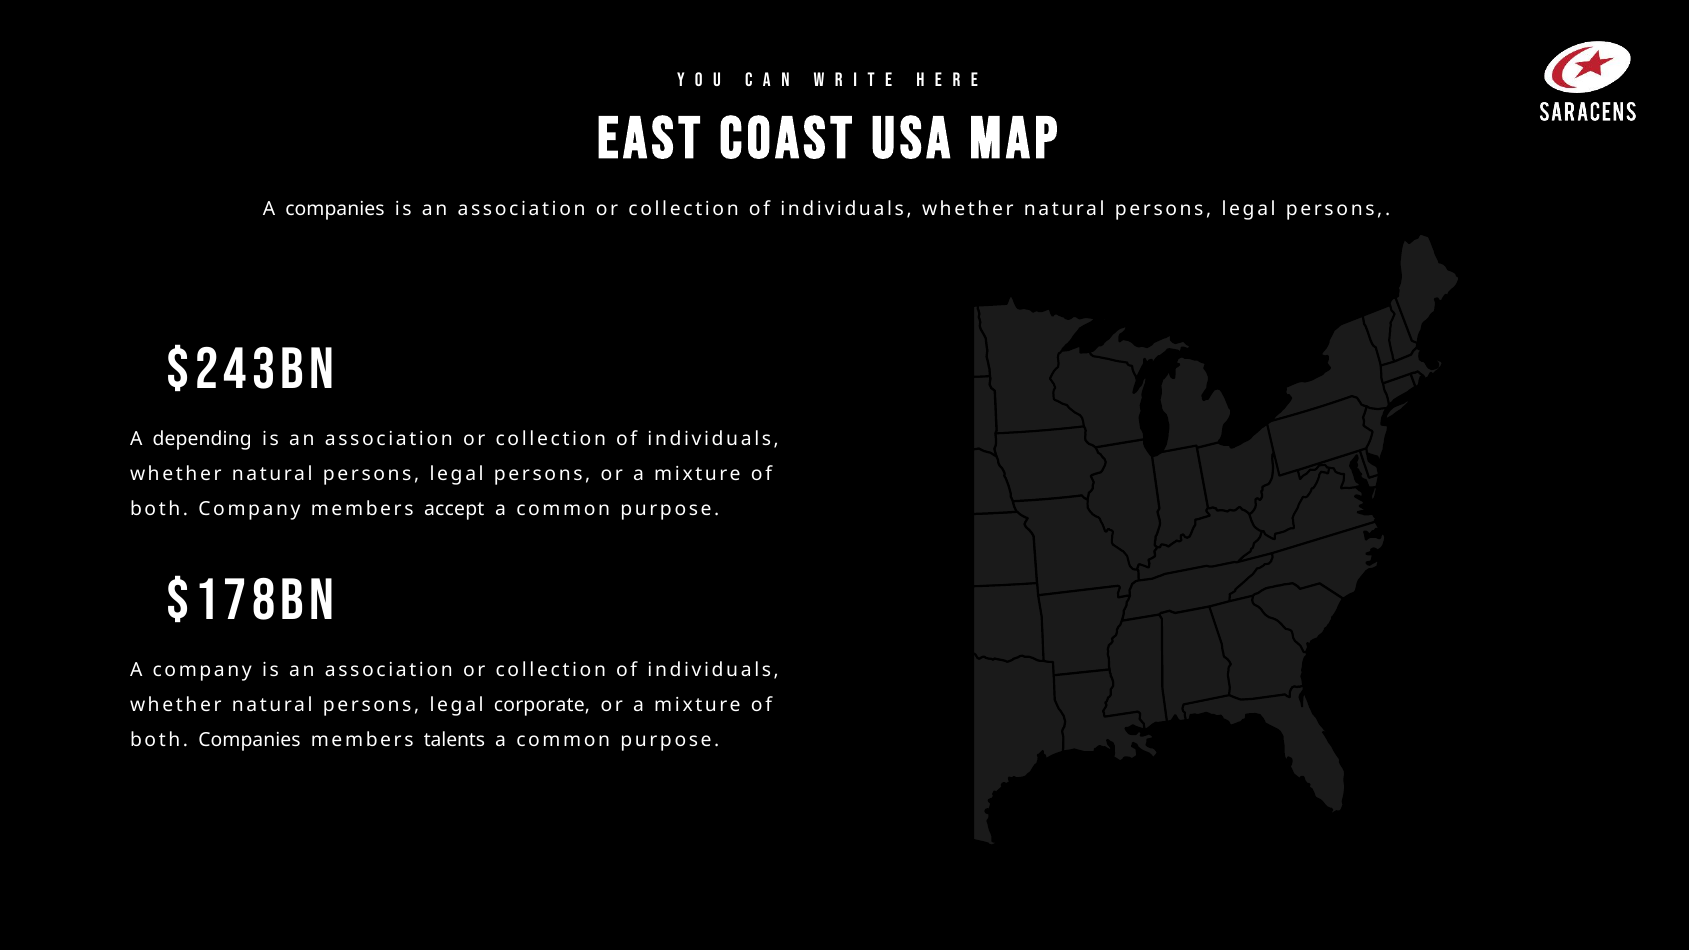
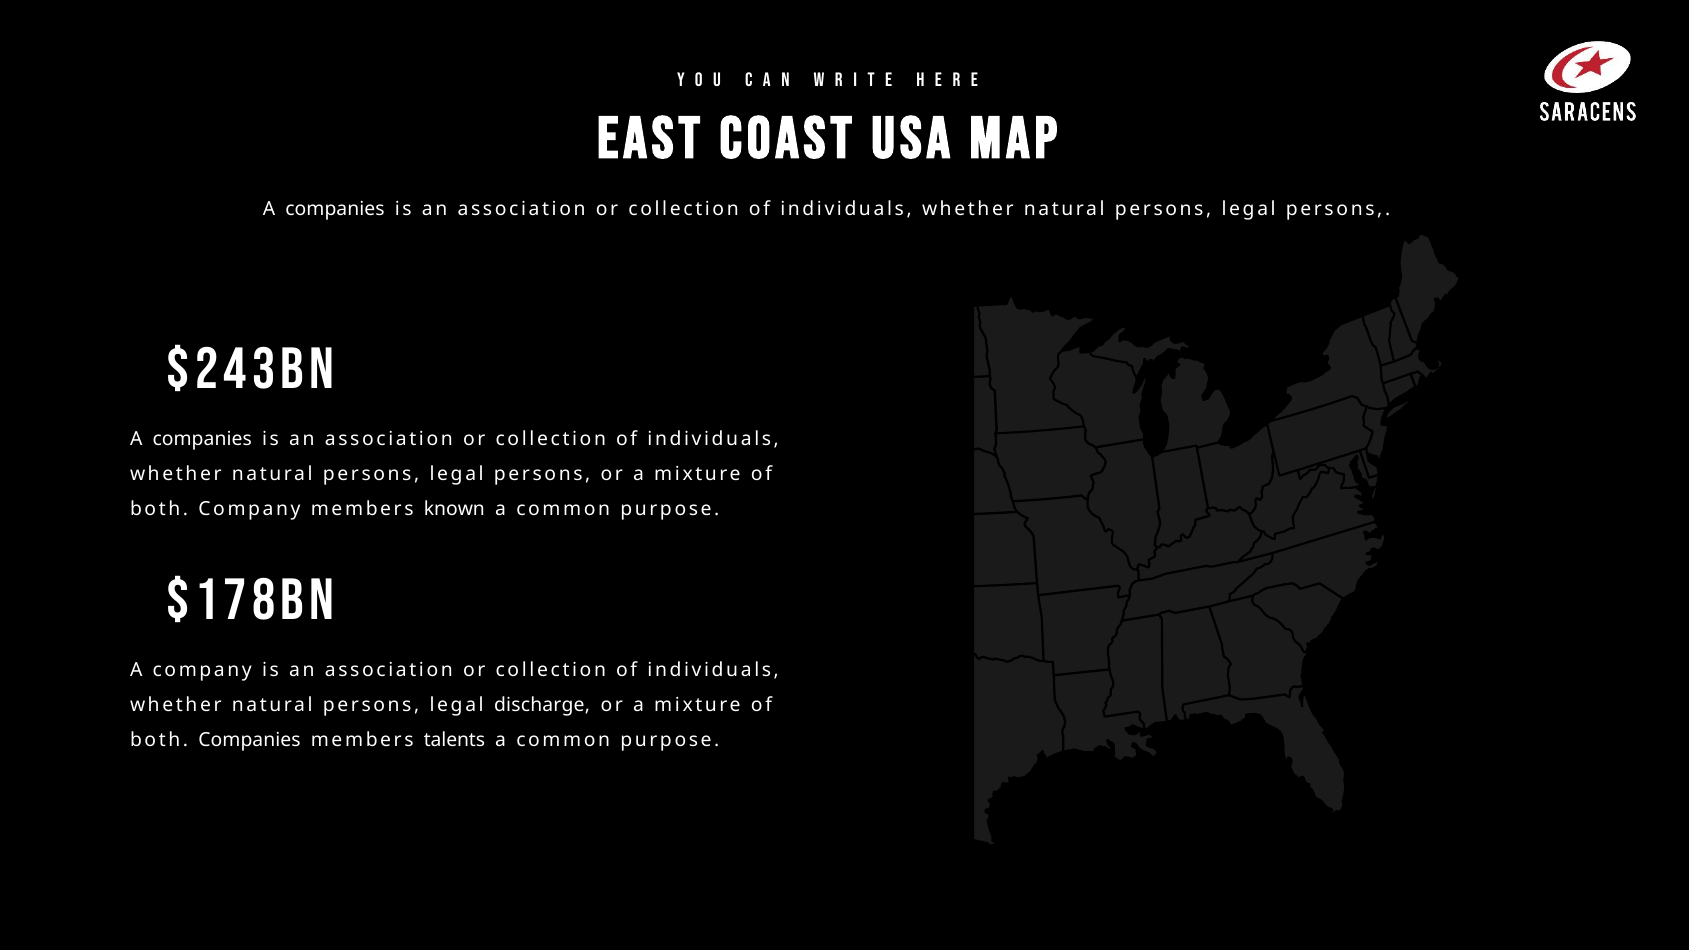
depending: depending -> companies (202, 439)
accept: accept -> known (454, 509)
corporate: corporate -> discharge (542, 705)
